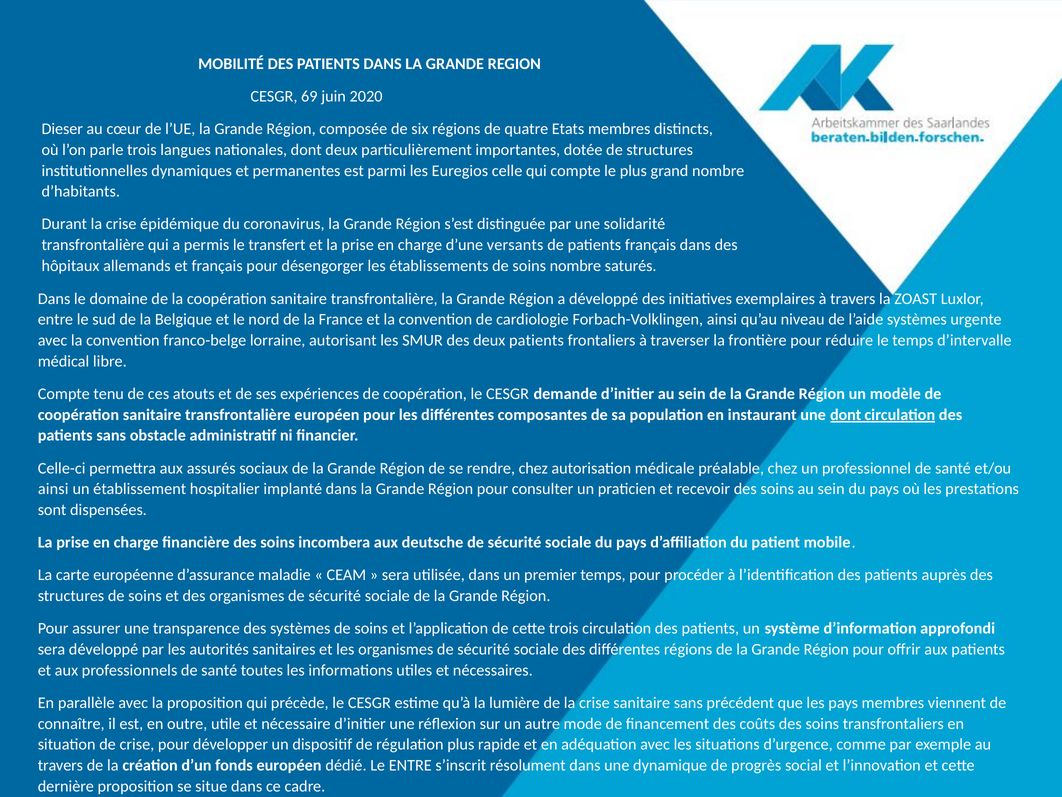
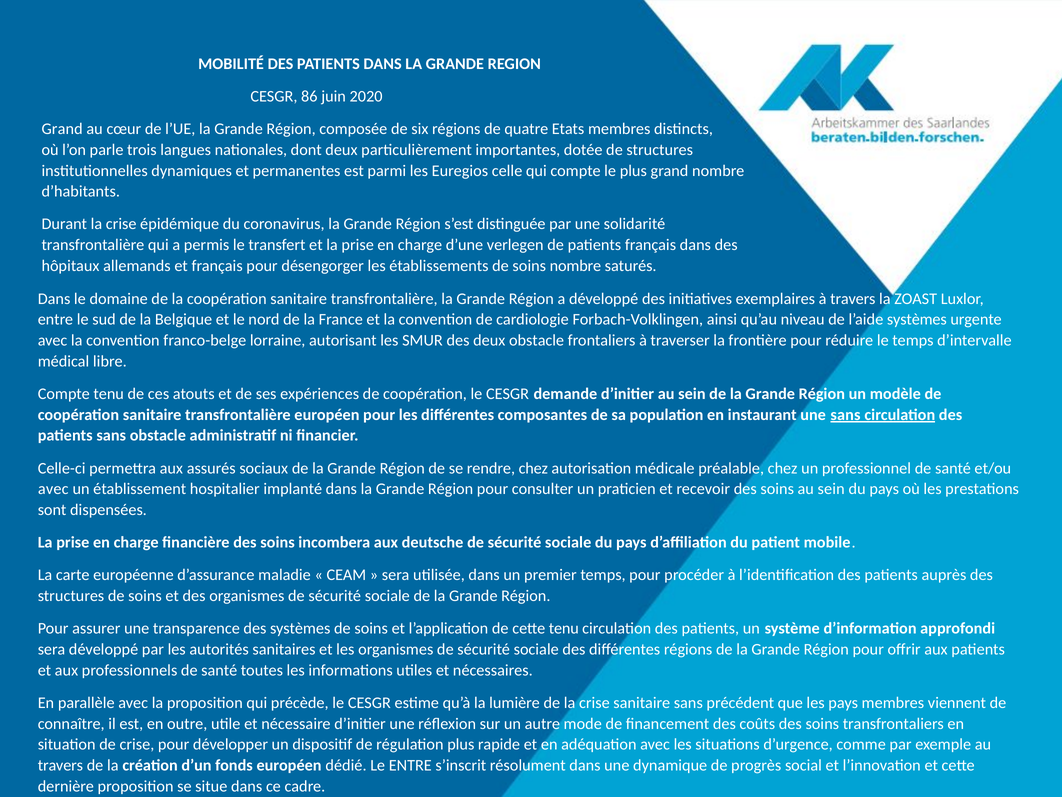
69: 69 -> 86 (309, 96)
Dieser: Dieser -> Grand (62, 129)
versants: versants -> verlegen (515, 245)
deux patients: patients -> obstacle (537, 340)
une dont: dont -> sans (846, 414)
ainsi: ainsi -> avec (53, 489)
cette trois: trois -> tenu (564, 628)
